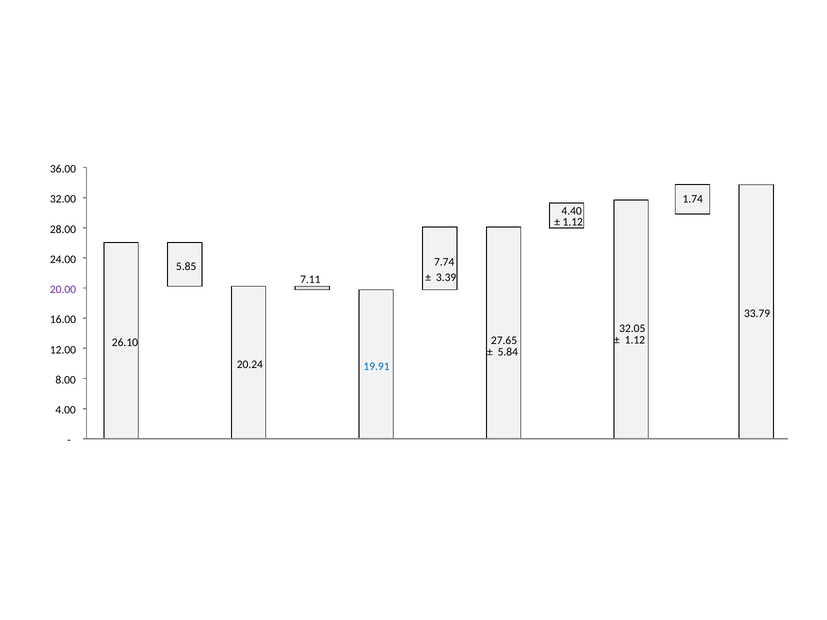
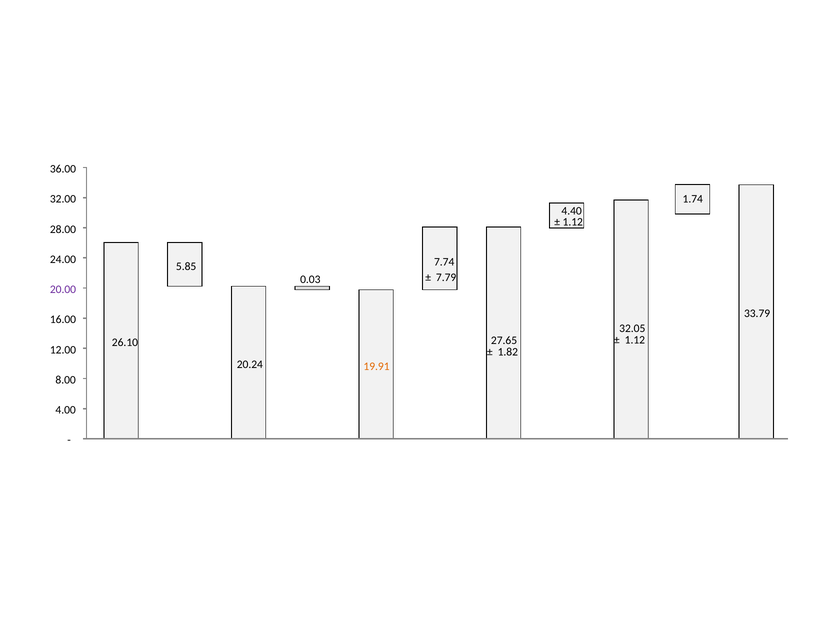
3.39: 3.39 -> 7.79 (446, 278)
7.11: 7.11 -> 0.03 (310, 280)
5.84: 5.84 -> 1.82 (508, 352)
19.91 colour: blue -> orange (377, 366)
